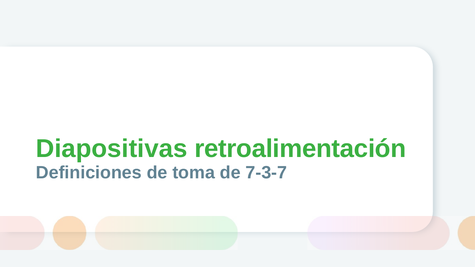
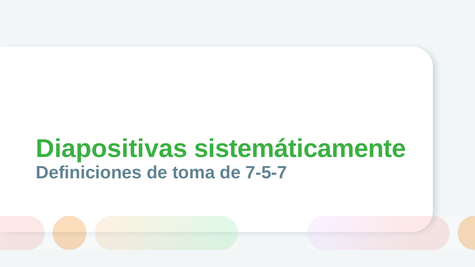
retroalimentación: retroalimentación -> sistemáticamente (300, 149)
7-3-7: 7-3-7 -> 7-5-7 (266, 173)
